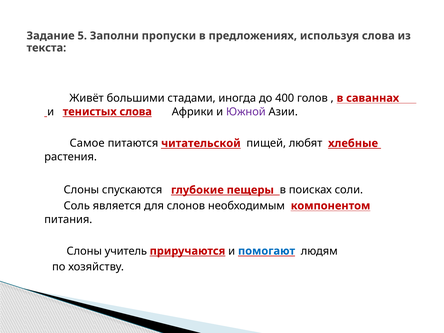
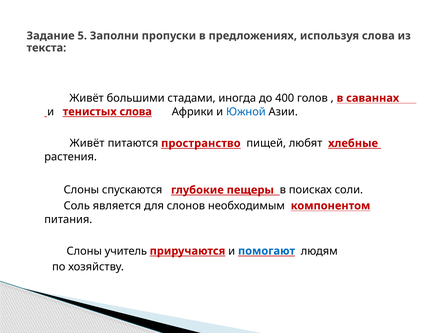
Южной colour: purple -> blue (246, 112)
Самое: Самое -> Живёт (87, 143)
читательской: читательской -> пространство (201, 143)
